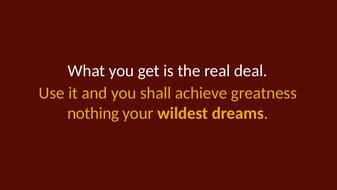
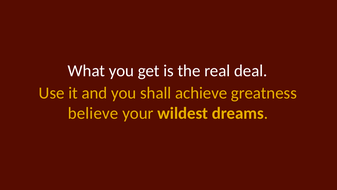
nothing: nothing -> believe (93, 113)
